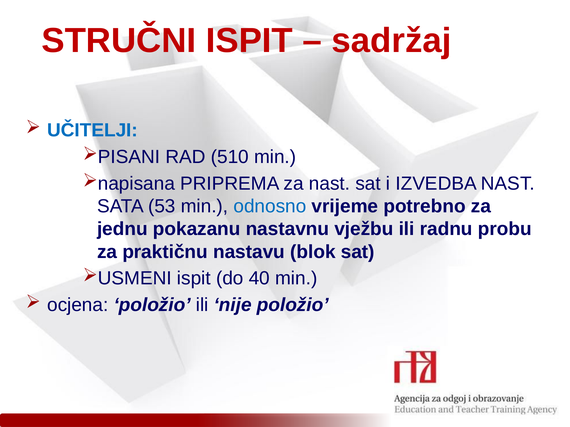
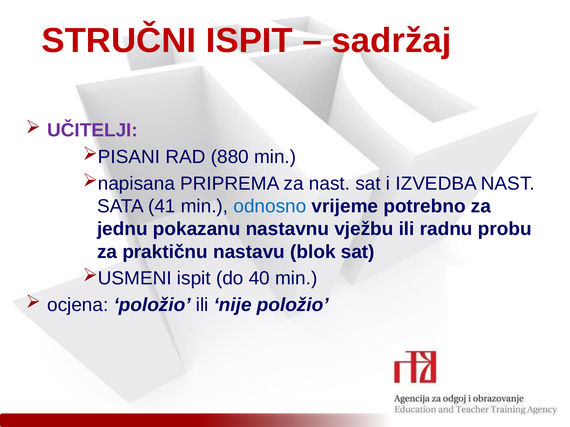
UČITELJI colour: blue -> purple (93, 131)
510: 510 -> 880 (230, 157)
53: 53 -> 41 (162, 207)
